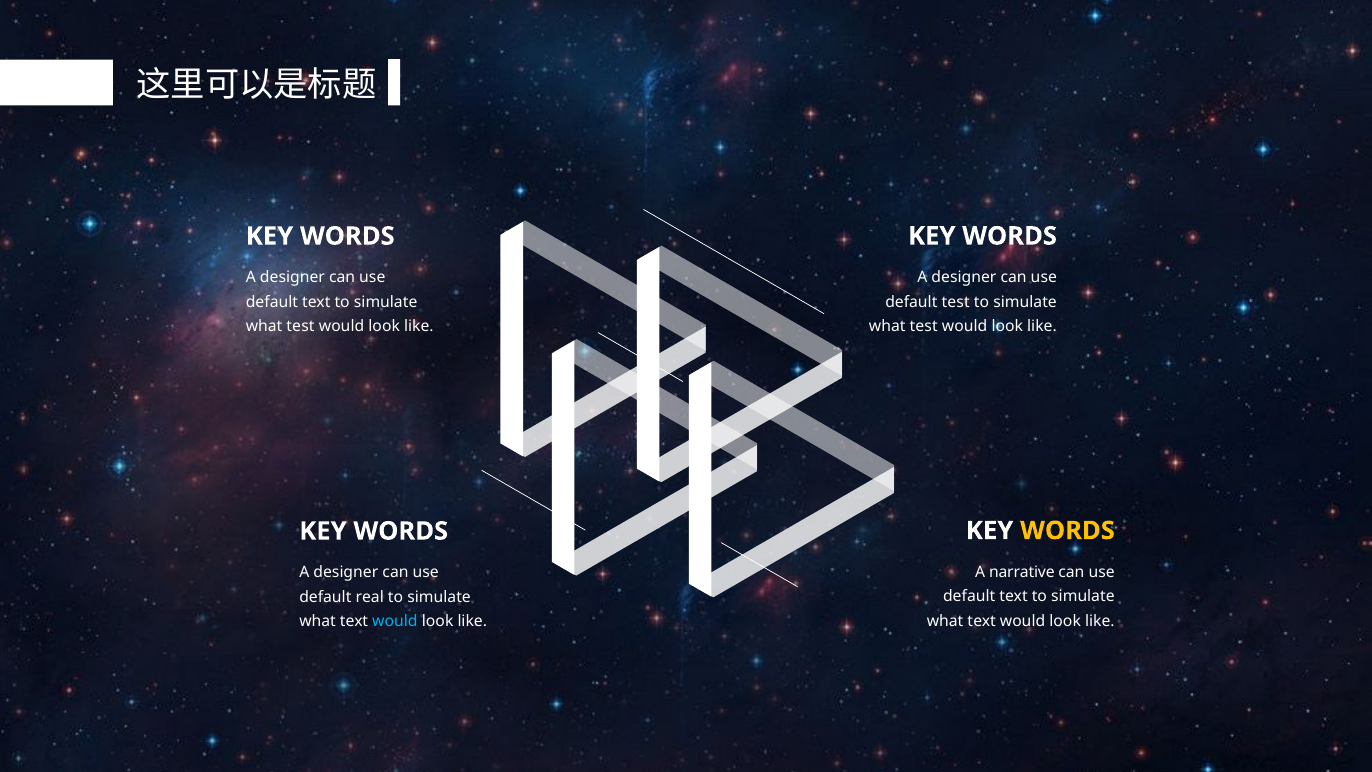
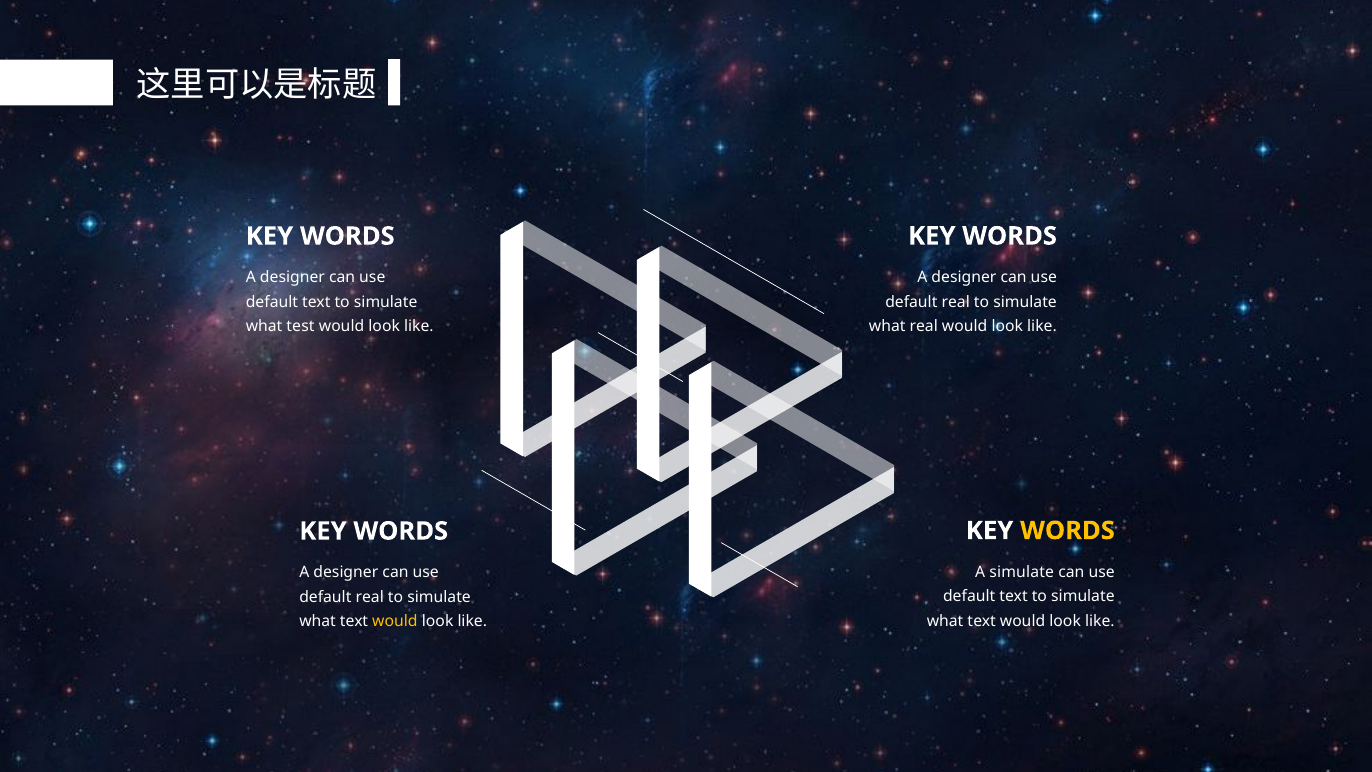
test: test -> real (956, 302)
test: test -> real (924, 326)
A narrative: narrative -> simulate (1022, 572)
would colour: light blue -> yellow (395, 621)
